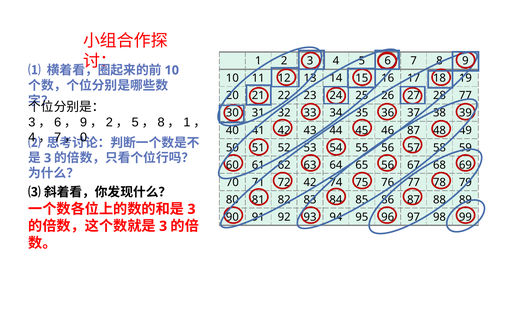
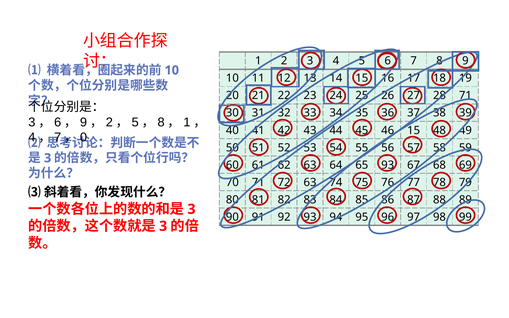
28 77: 77 -> 71 (465, 96)
46 87: 87 -> 15 (414, 130)
65 56: 56 -> 93 (388, 165)
72 42: 42 -> 63 (310, 182)
